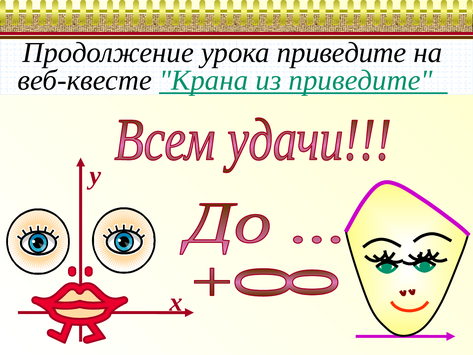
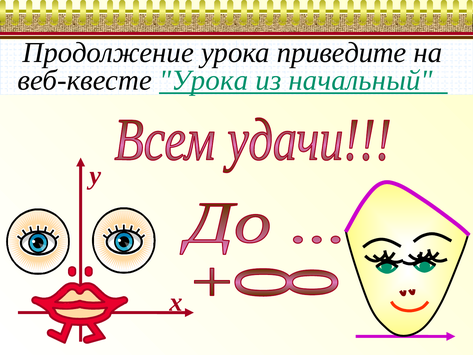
веб-квесте Крана: Крана -> Урока (204, 80)
из приведите: приведите -> начальный (361, 80)
